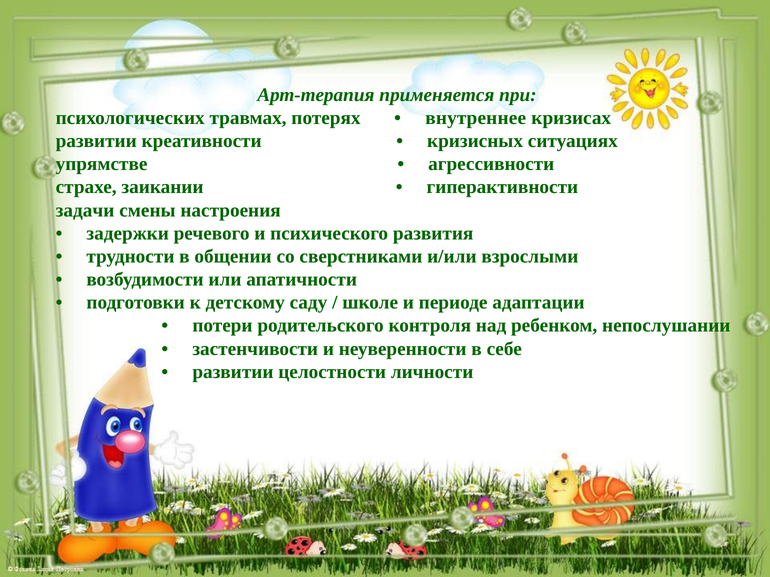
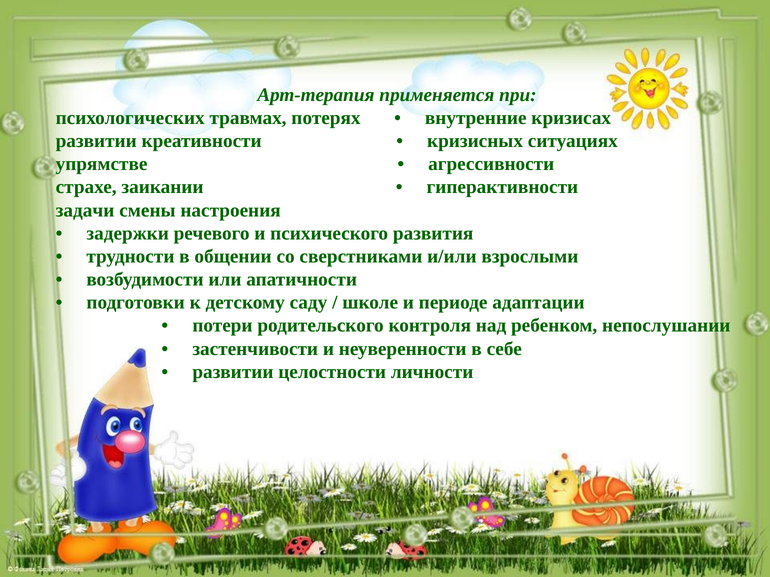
внутреннее: внутреннее -> внутренние (476, 118)
